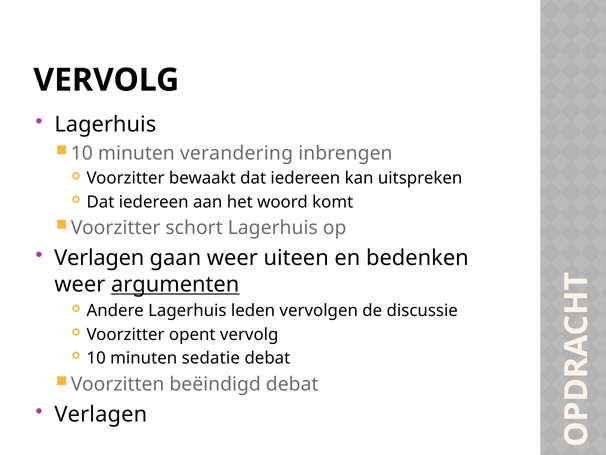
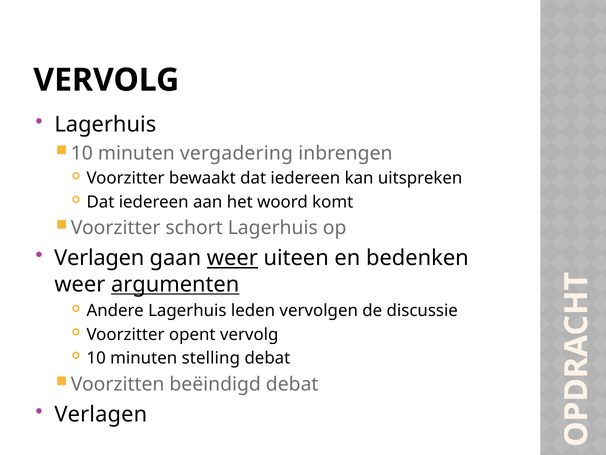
verandering: verandering -> vergadering (236, 153)
weer underline: none -> present (232, 258)
sedatie: sedatie -> stelling (211, 358)
